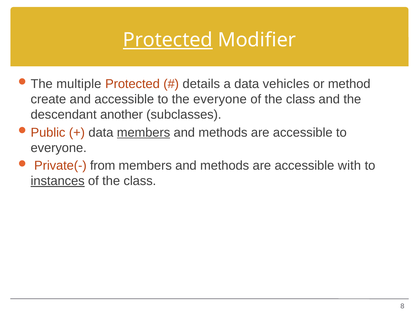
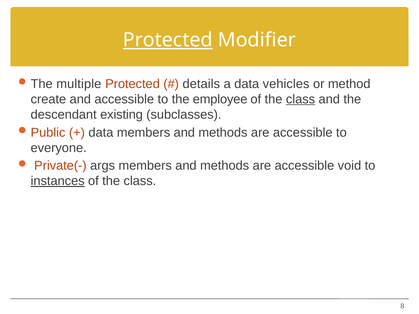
the everyone: everyone -> employee (220, 99)
class underline: none -> present (301, 99)
another: another -> existing (122, 115)
members underline: present -> none (144, 133)
from: from -> args (103, 166)
with: with -> void (349, 166)
